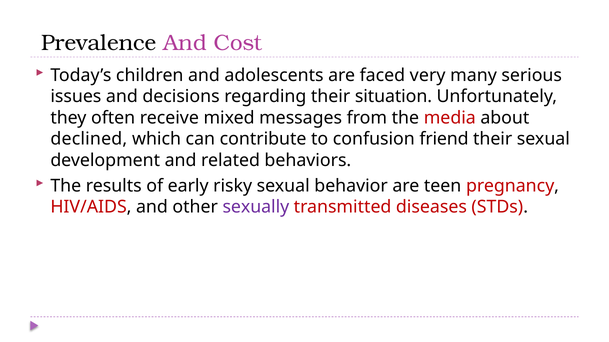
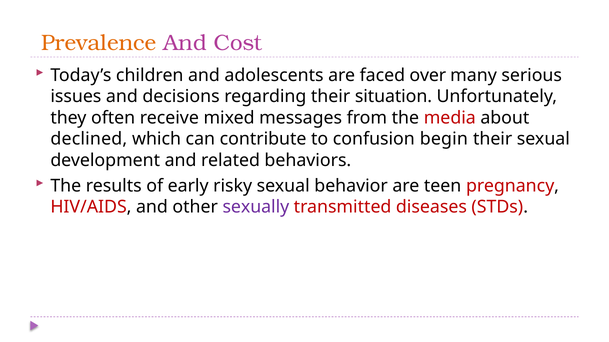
Prevalence colour: black -> orange (99, 43)
very: very -> over (428, 75)
friend: friend -> begin (444, 139)
